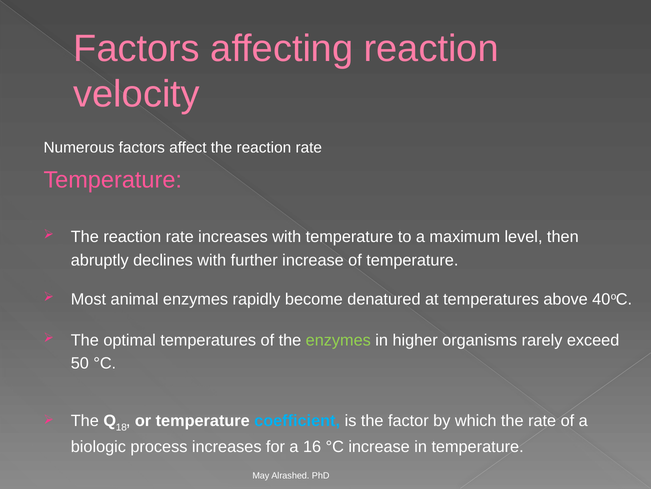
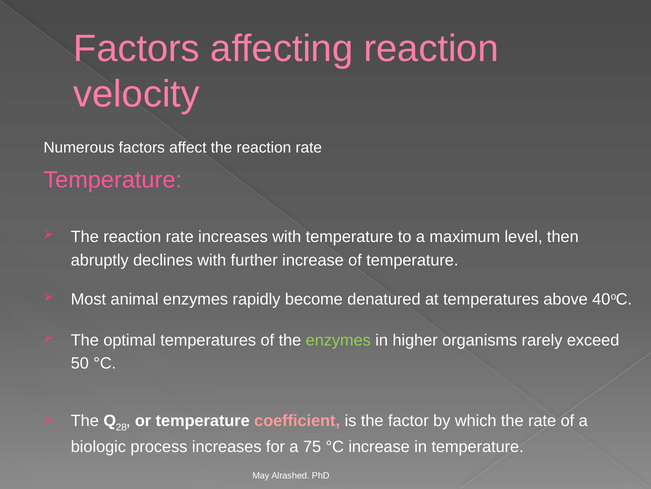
18: 18 -> 28 (121, 427)
coefficient colour: light blue -> pink (297, 420)
16: 16 -> 75 (312, 446)
